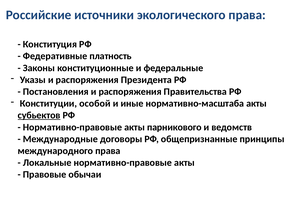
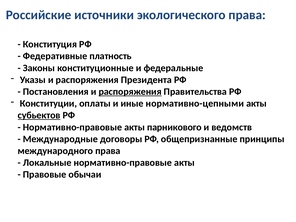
распоряжения underline: none -> present (130, 92)
особой: особой -> оплаты (95, 103)
нормативно-масштаба: нормативно-масштаба -> нормативно-цепными (195, 103)
